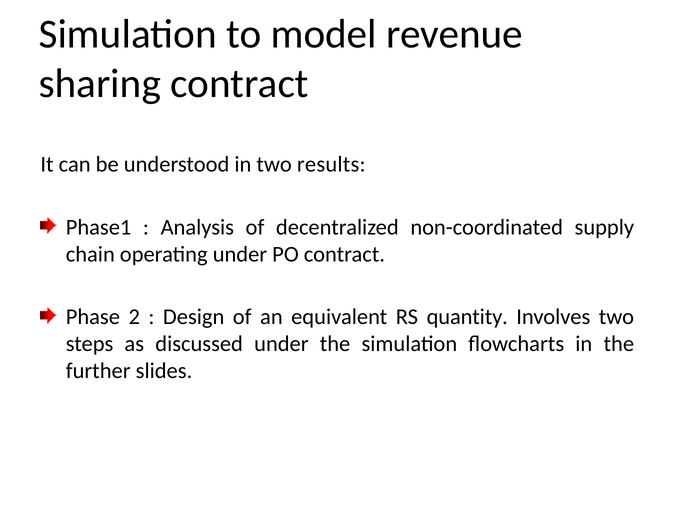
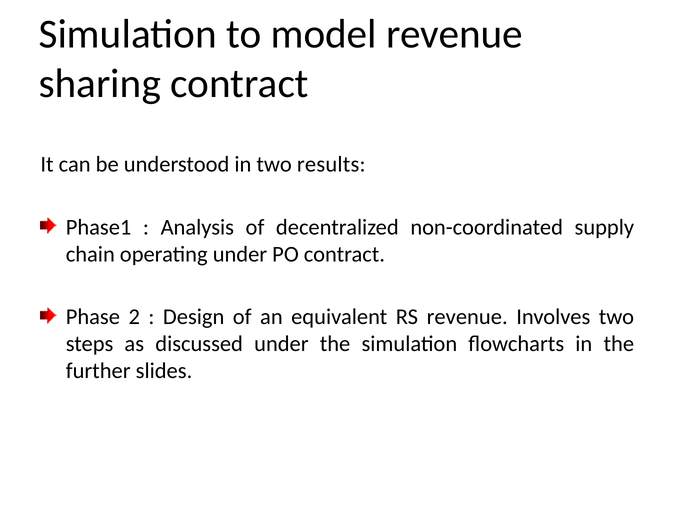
RS quantity: quantity -> revenue (467, 317)
